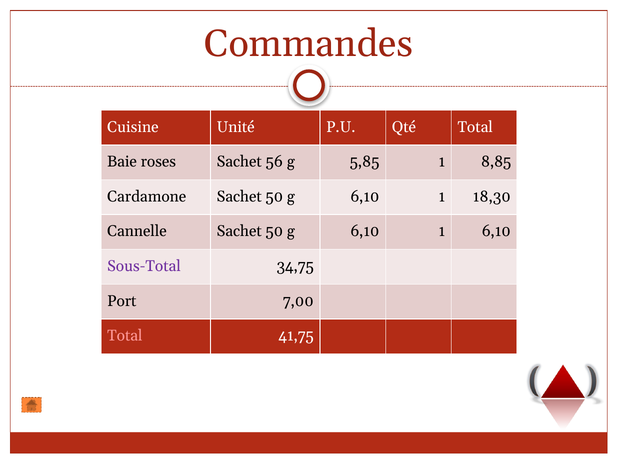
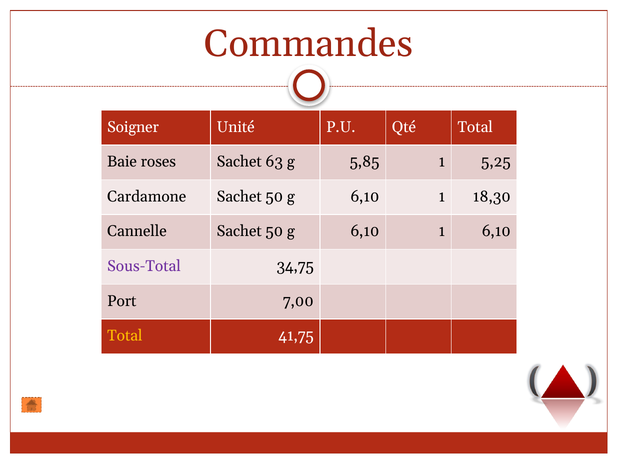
Cuisine: Cuisine -> Soigner (133, 127)
56: 56 -> 63 (274, 162)
8,85: 8,85 -> 5,25 (496, 162)
Total colour: pink -> yellow (125, 335)
